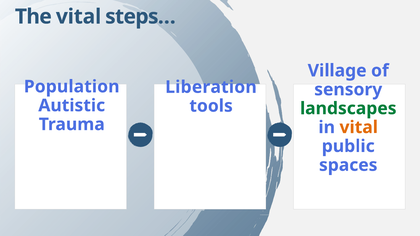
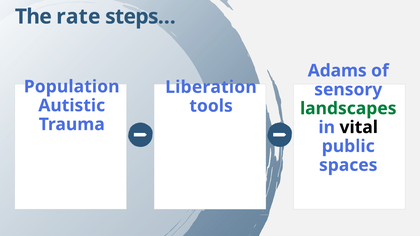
The vital: vital -> rate (78, 17)
Village: Village -> Adams (337, 71)
vital colour: orange -> black (359, 127)
